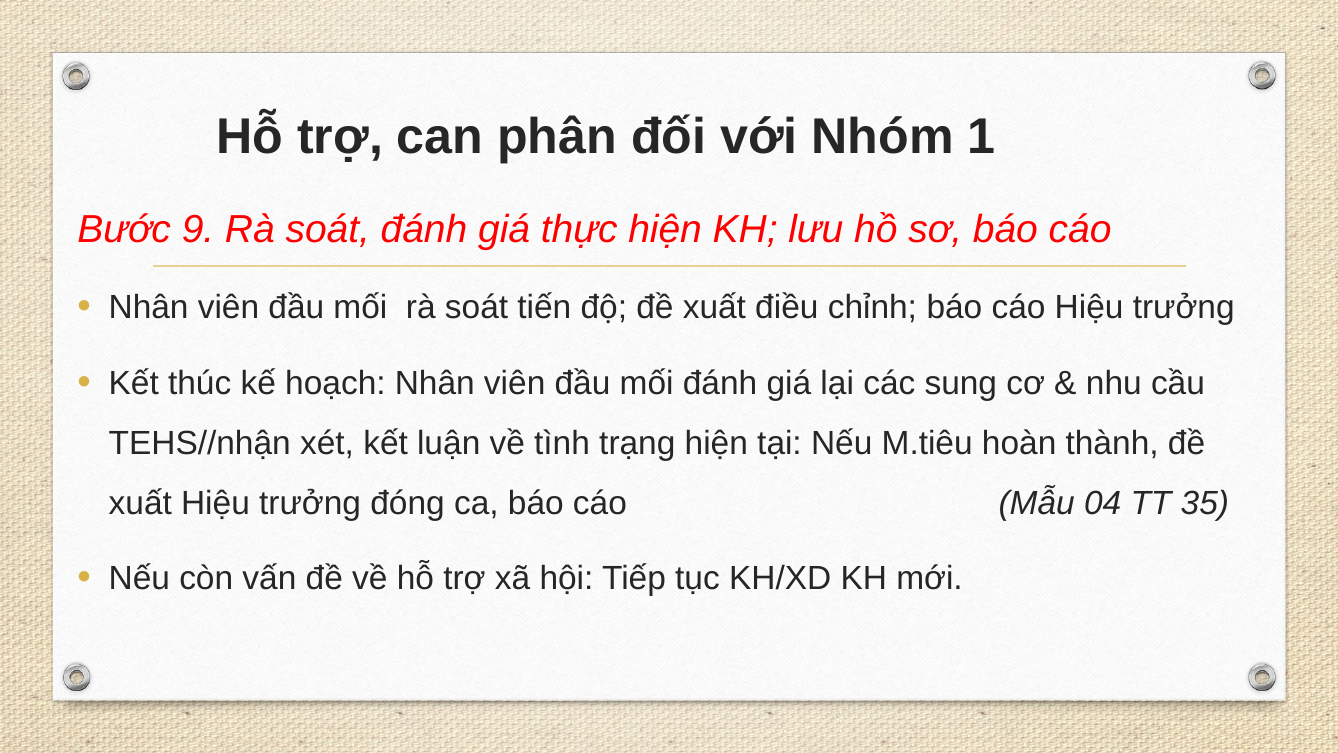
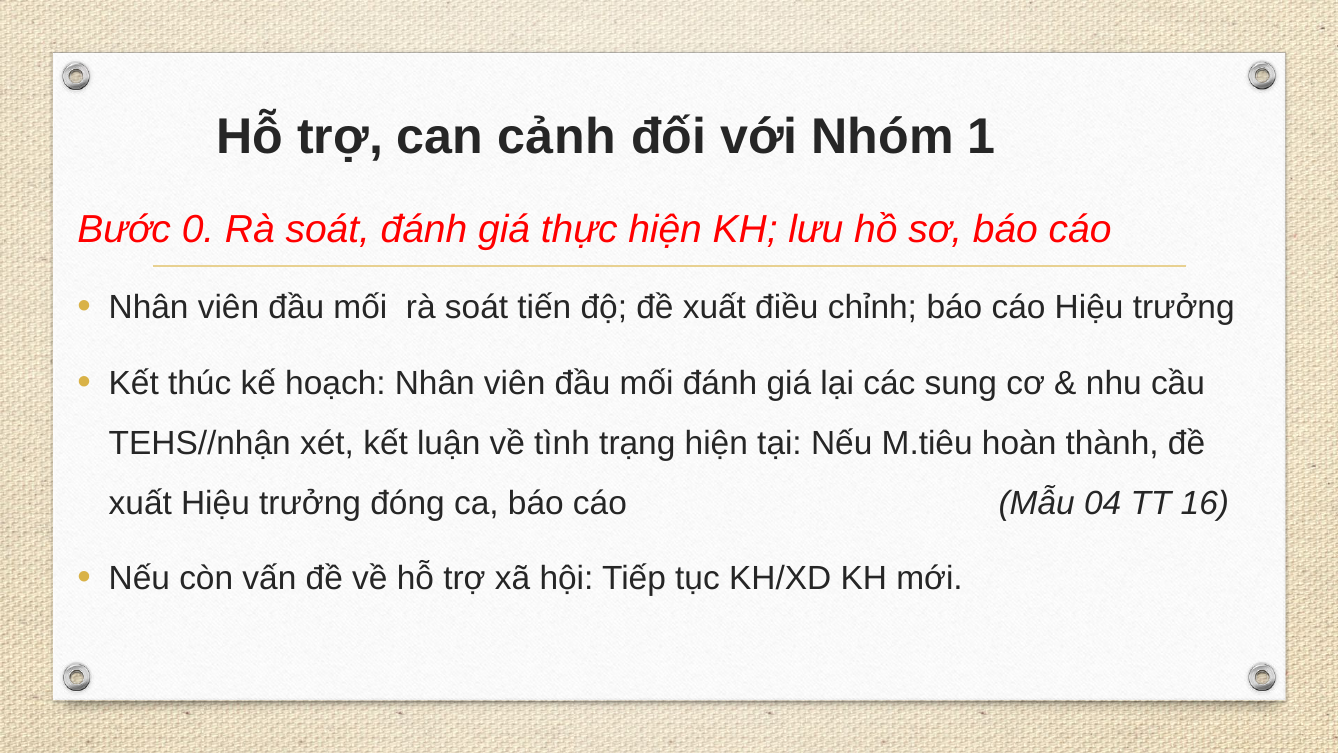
phân: phân -> cảnh (557, 137)
9: 9 -> 0 (198, 229)
35: 35 -> 16 (1205, 503)
